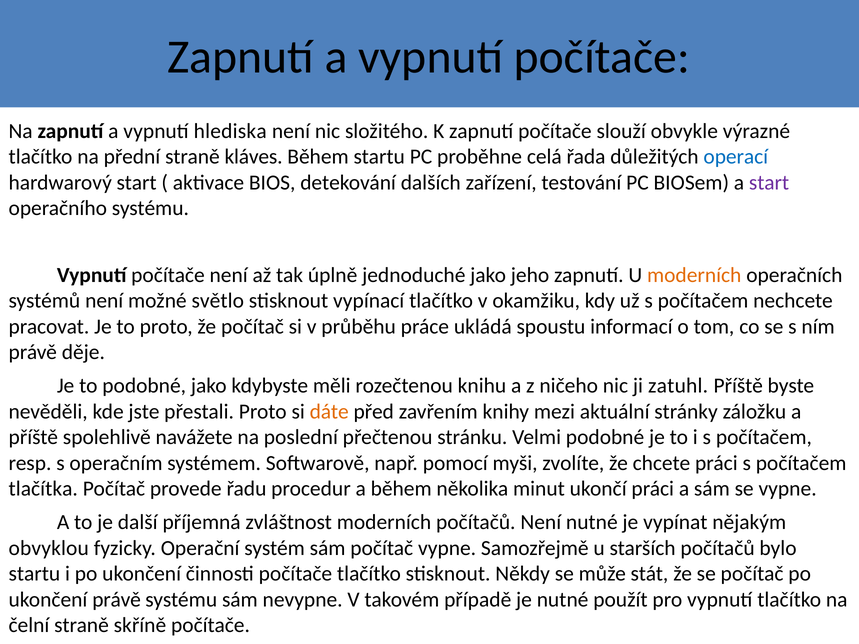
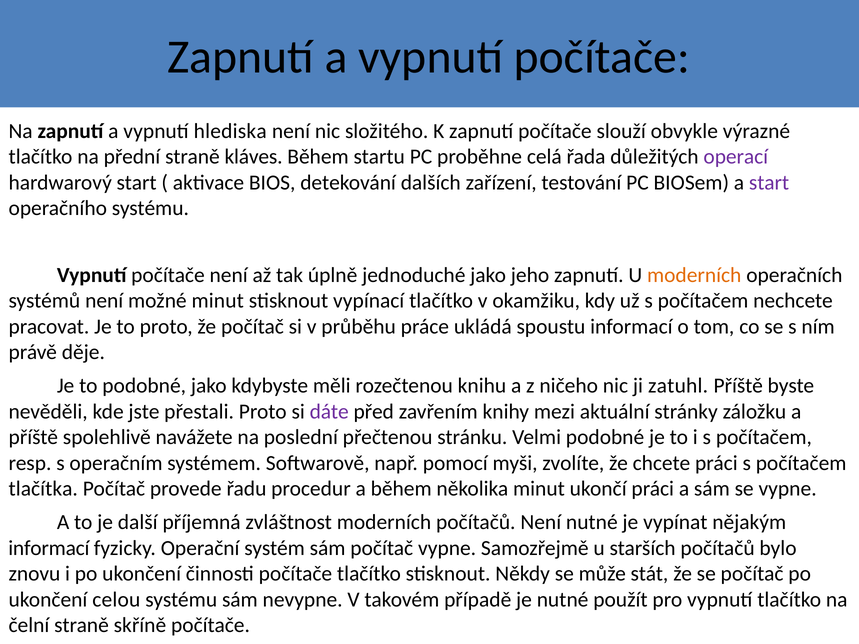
operací colour: blue -> purple (736, 157)
možné světlo: světlo -> minut (218, 301)
dáte colour: orange -> purple (329, 412)
obvyklou: obvyklou -> informací (49, 548)
startu: startu -> znovu (34, 574)
ukončení právě: právě -> celou (116, 600)
